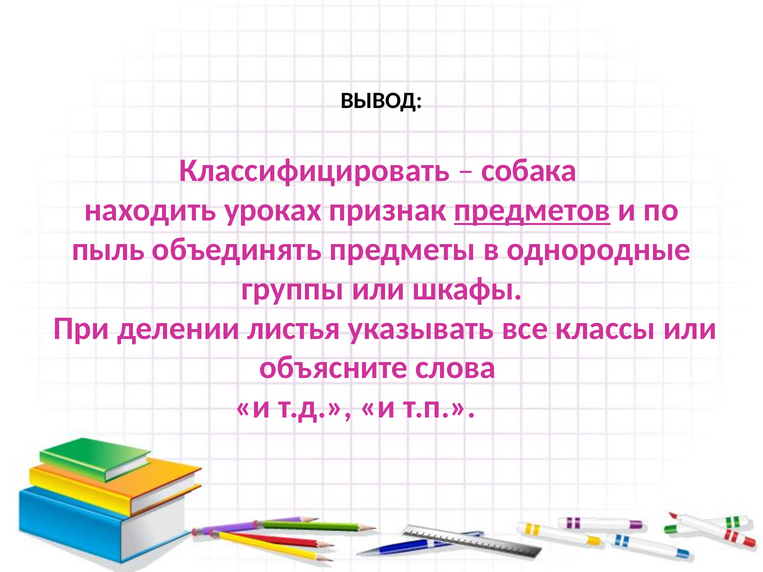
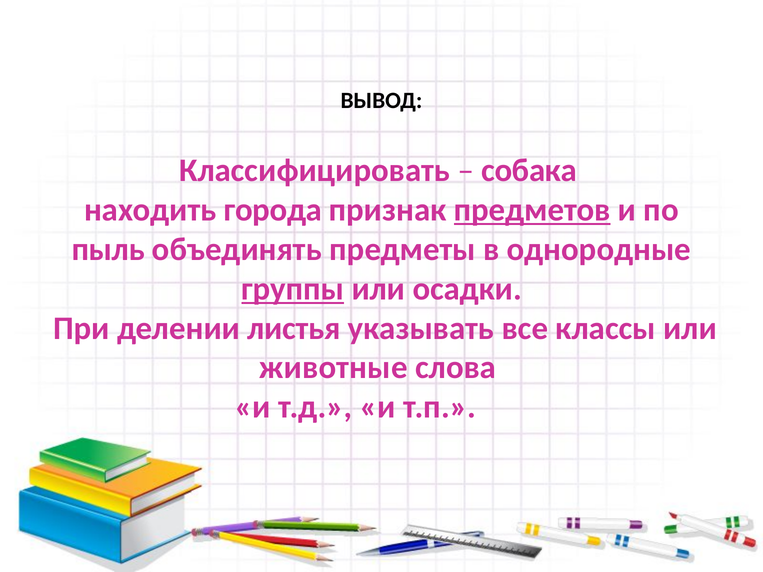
уроках: уроках -> города (273, 210)
группы underline: none -> present (293, 289)
шкафы: шкафы -> осадки (467, 289)
объясните: объясните -> животные (333, 368)
